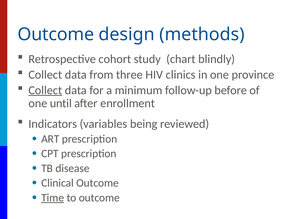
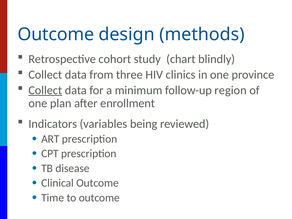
before: before -> region (231, 90)
until: until -> plan (61, 103)
Time underline: present -> none (53, 198)
